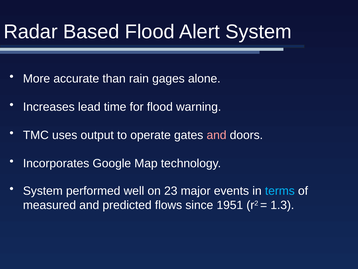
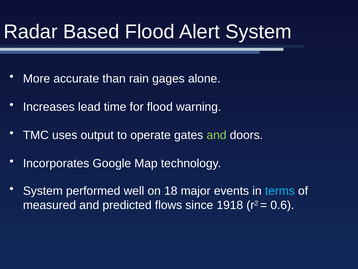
and colour: pink -> light green (217, 135)
23: 23 -> 18 (171, 191)
1951: 1951 -> 1918 (230, 205)
1.3: 1.3 -> 0.6 (282, 205)
